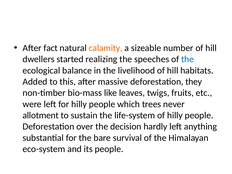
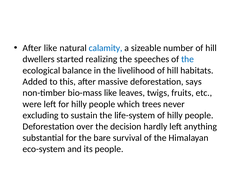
After fact: fact -> like (51, 48)
calamity colour: orange -> blue (106, 48)
they: they -> says (194, 82)
allotment: allotment -> excluding (41, 115)
